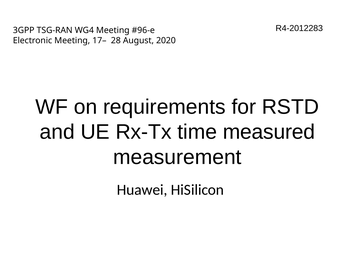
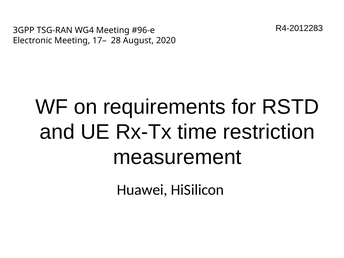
measured: measured -> restriction (269, 132)
